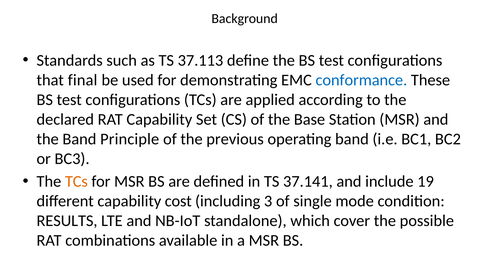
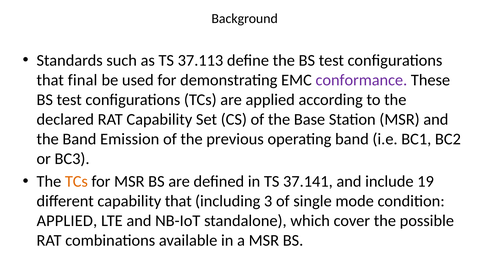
conformance colour: blue -> purple (361, 80)
Principle: Principle -> Emission (130, 139)
capability cost: cost -> that (178, 201)
RESULTS: RESULTS -> APPLIED (67, 221)
